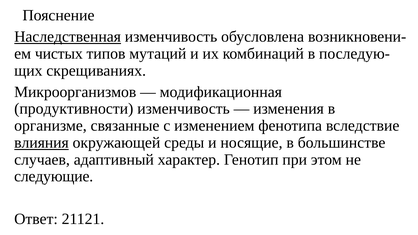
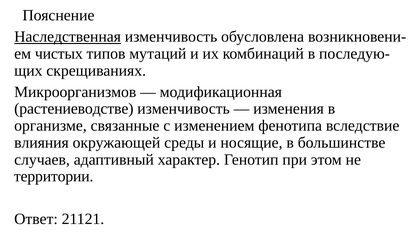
продуктивности: продуктивности -> растениеводстве (74, 109)
влияния underline: present -> none (41, 143)
следующие: следующие -> территории (54, 177)
